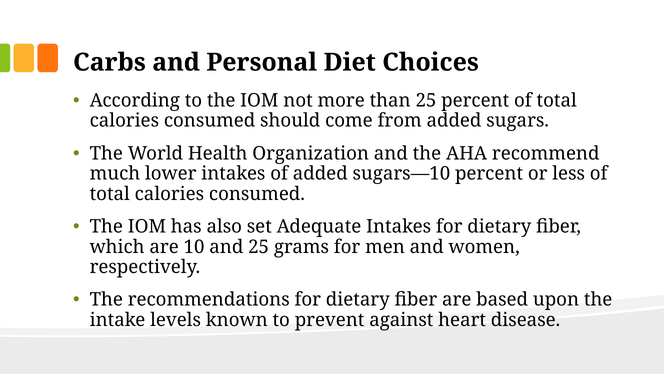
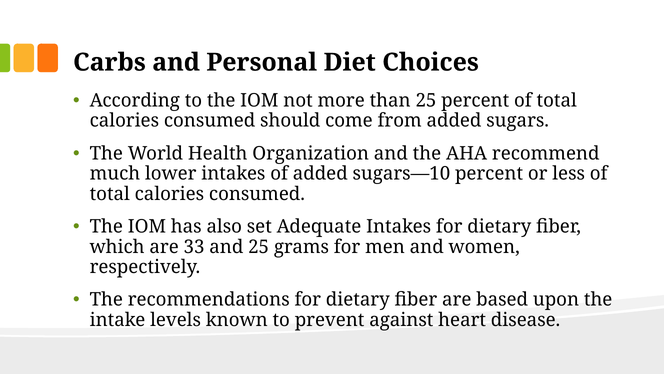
10: 10 -> 33 (194, 247)
